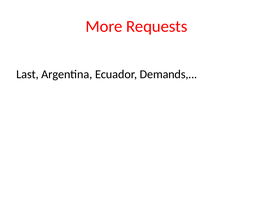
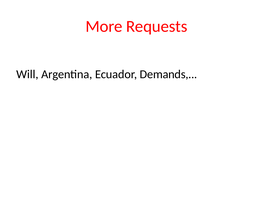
Last: Last -> Will (27, 74)
